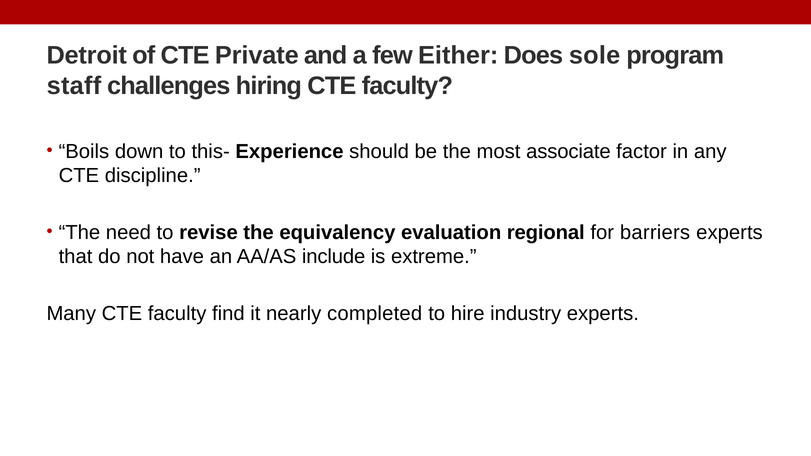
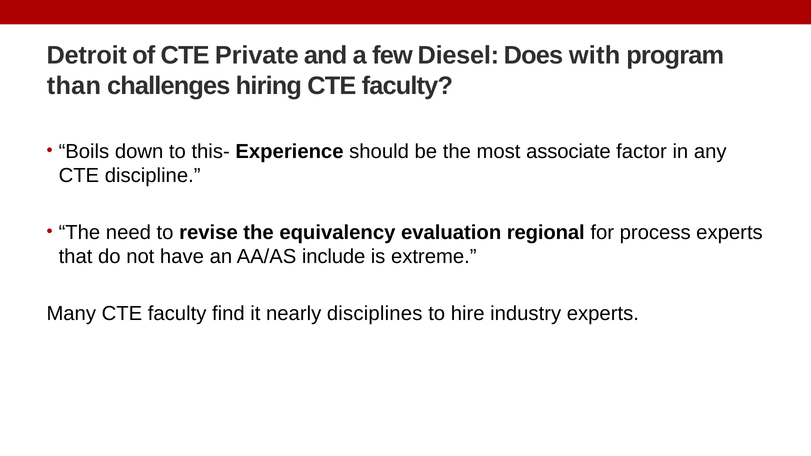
Either: Either -> Diesel (458, 55)
sole: sole -> with (595, 55)
staff: staff -> than (74, 86)
barriers: barriers -> process (655, 232)
completed: completed -> disciplines (375, 314)
